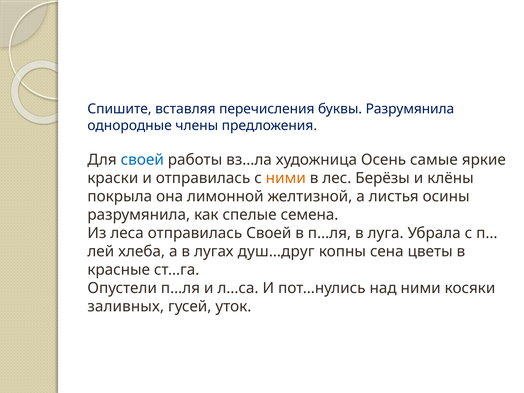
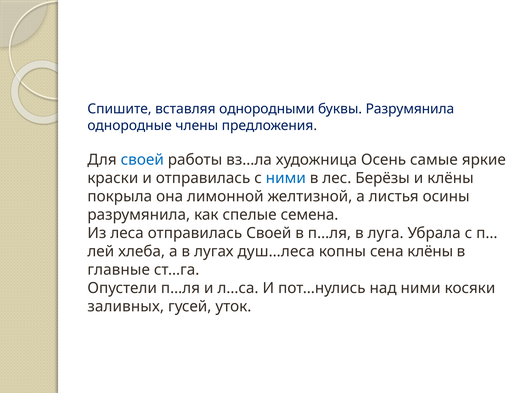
перечисления: перечисления -> однородными (267, 109)
ними colour: orange -> blue (286, 178)
душ…друг: душ…друг -> душ…леса (276, 251)
сена цветы: цветы -> клёны (430, 251)
красные: красные -> главные (119, 270)
